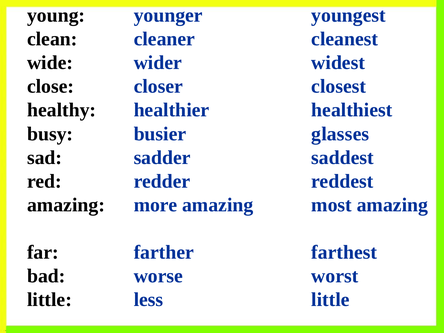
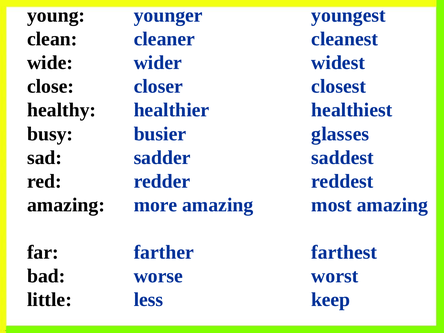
less little: little -> keep (331, 300)
